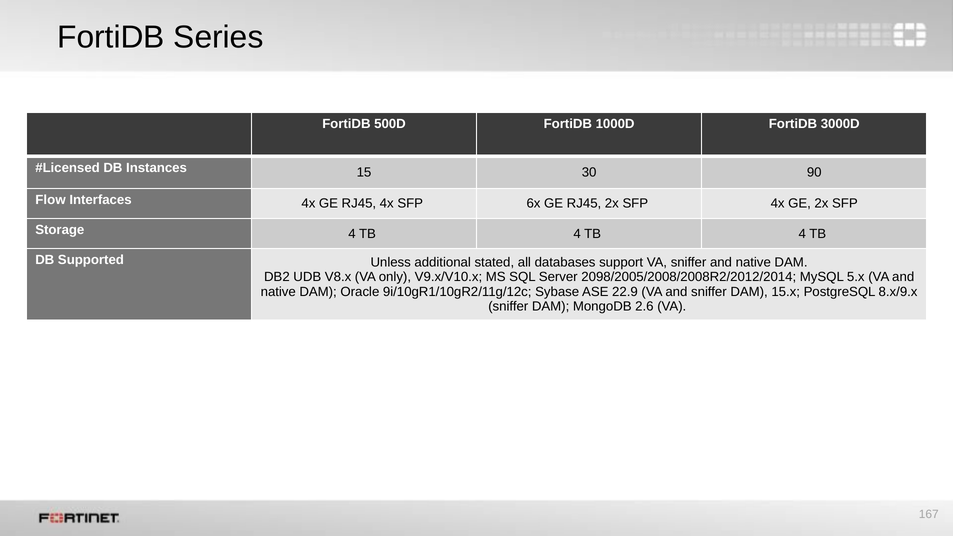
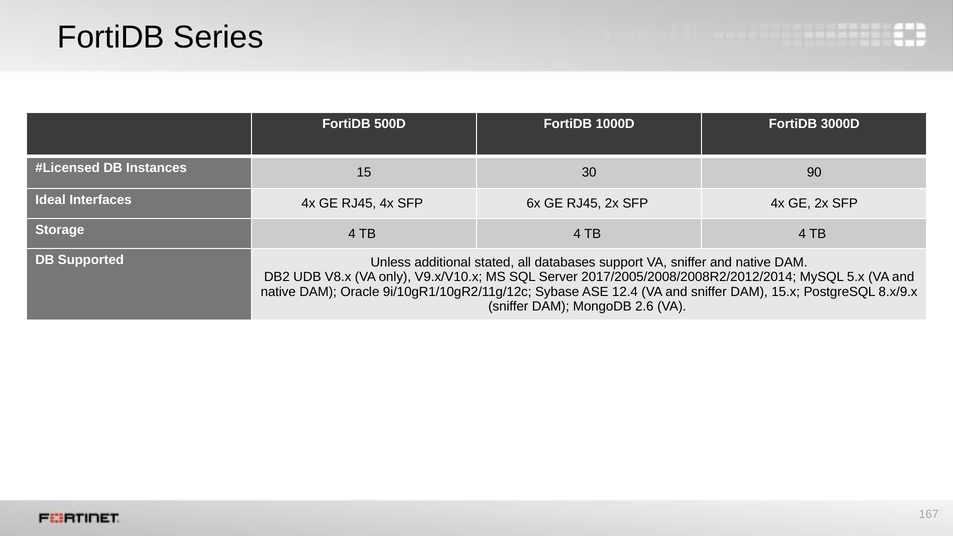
Flow: Flow -> Ideal (51, 200)
2098/2005/2008/2008R2/2012/2014: 2098/2005/2008/2008R2/2012/2014 -> 2017/2005/2008/2008R2/2012/2014 (689, 277)
22.9: 22.9 -> 12.4 (625, 292)
